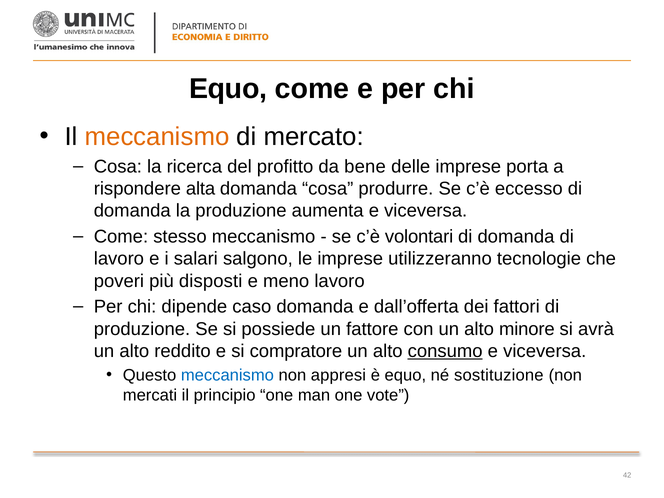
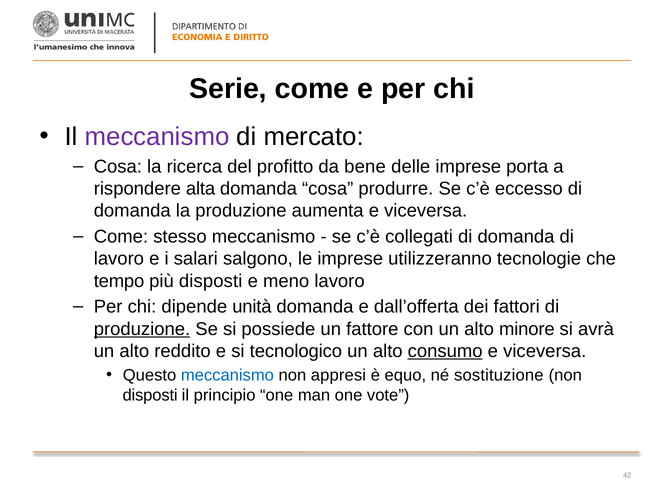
Equo: Equo -> Serie (228, 89)
meccanismo colour: orange -> purple (157, 137)
volontari: volontari -> collegati (419, 237)
poveri: poveri -> tempo (119, 281)
caso: caso -> unità (252, 307)
produzione underline: none -> present (142, 329)
compratore: compratore -> tecnologico (296, 351)
mercati: mercati -> disposti (150, 395)
